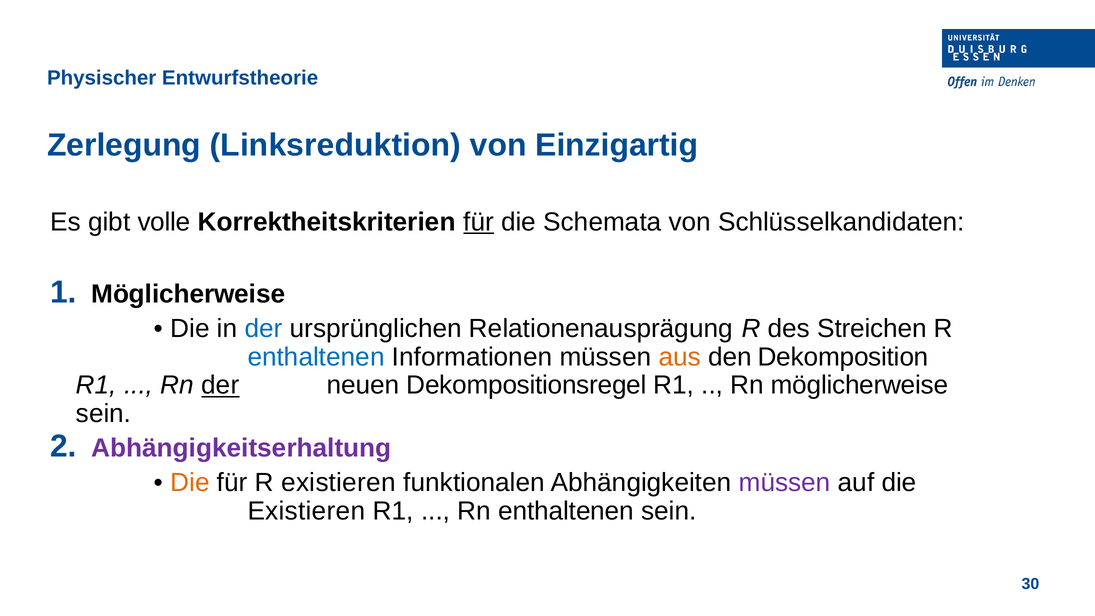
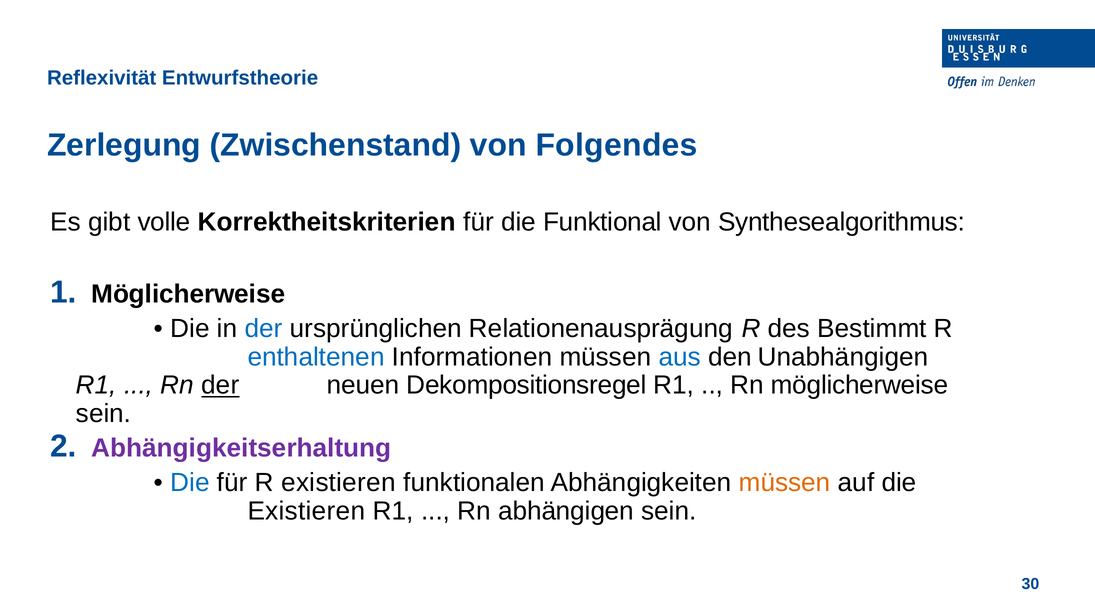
Physischer: Physischer -> Reflexivität (102, 78)
Linksreduktion: Linksreduktion -> Zwischenstand (335, 145)
Einzigartig: Einzigartig -> Folgendes (617, 145)
für underline: present -> none (479, 222)
Schemata: Schemata -> Funktional (603, 222)
Schlüsselkandidaten: Schlüsselkandidaten -> Synthesealgorithmus (842, 222)
Streichen: Streichen -> Bestimmt (872, 329)
aus colour: orange -> blue (680, 357)
Dekomposition: Dekomposition -> Unabhängigen (843, 357)
Die colour: orange -> blue (190, 483)
müssen colour: purple -> orange (785, 483)
Rn enthaltenen: enthaltenen -> abhängigen (566, 511)
